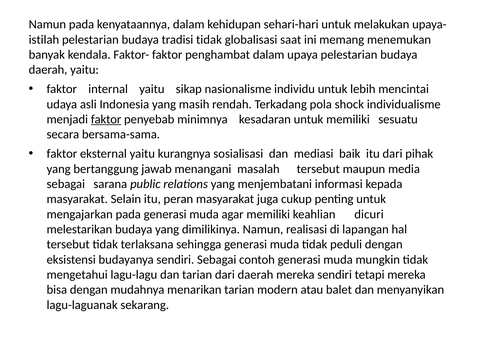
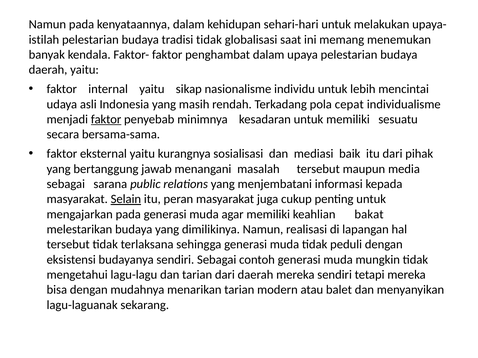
shock: shock -> cepat (349, 104)
Selain underline: none -> present (126, 199)
dicuri: dicuri -> bakat (369, 215)
